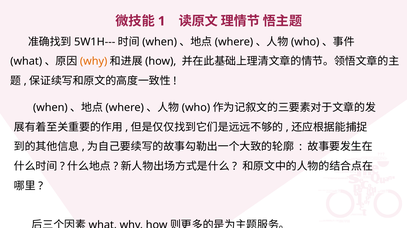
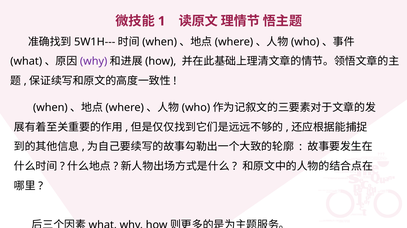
why colour: orange -> purple (94, 61)
